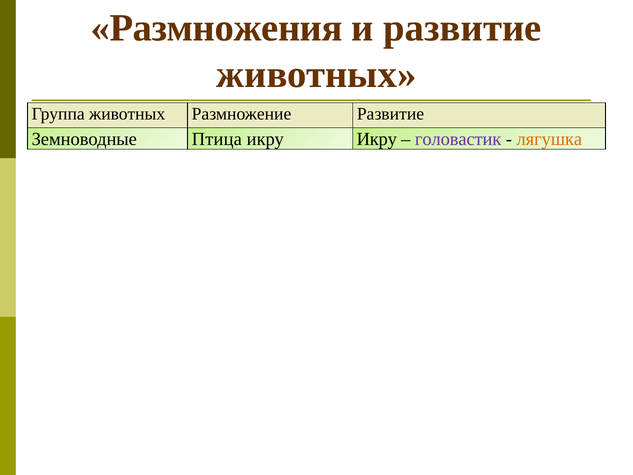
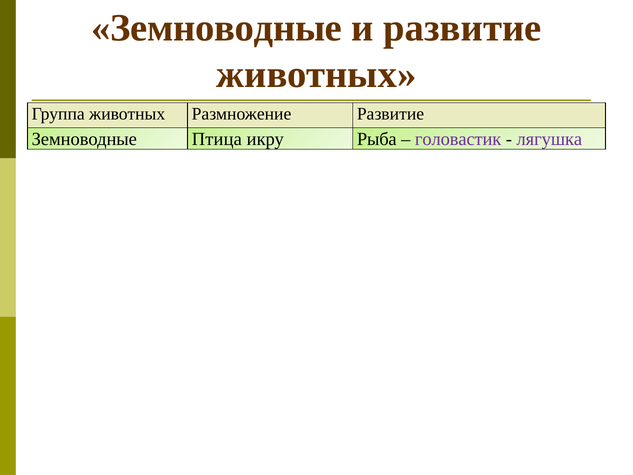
Размножения: Размножения -> Земноводные (217, 28)
икру Икру: Икру -> Рыба (377, 139)
лягушка colour: orange -> purple (549, 139)
